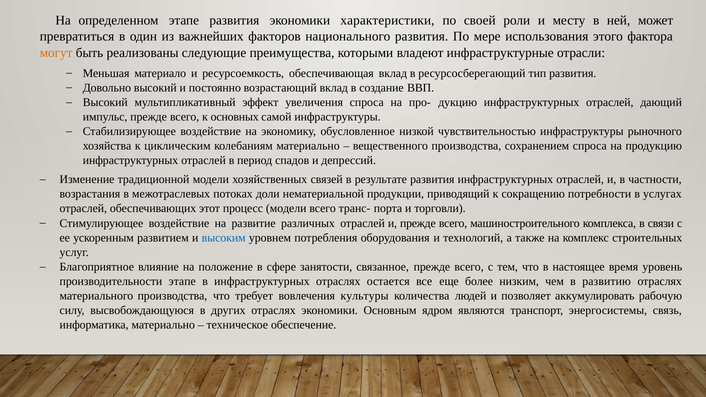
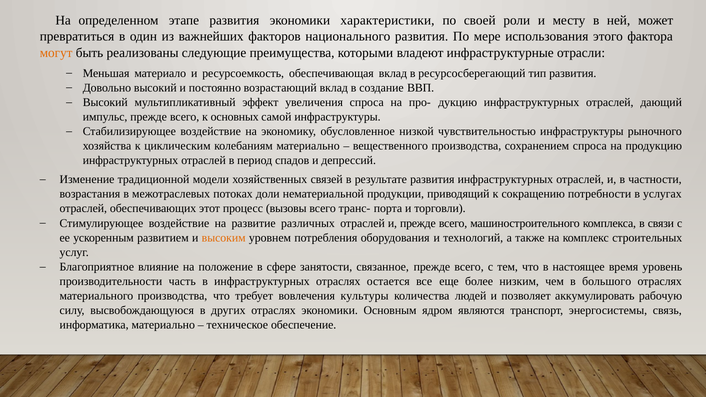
процесс модели: модели -> вызовы (286, 209)
высоким colour: blue -> orange (224, 238)
производительности этапе: этапе -> часть (182, 282)
развитию: развитию -> большого (607, 282)
